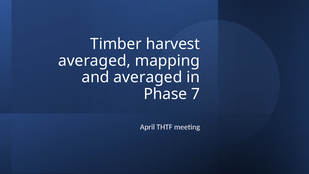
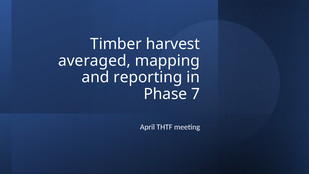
and averaged: averaged -> reporting (148, 77)
